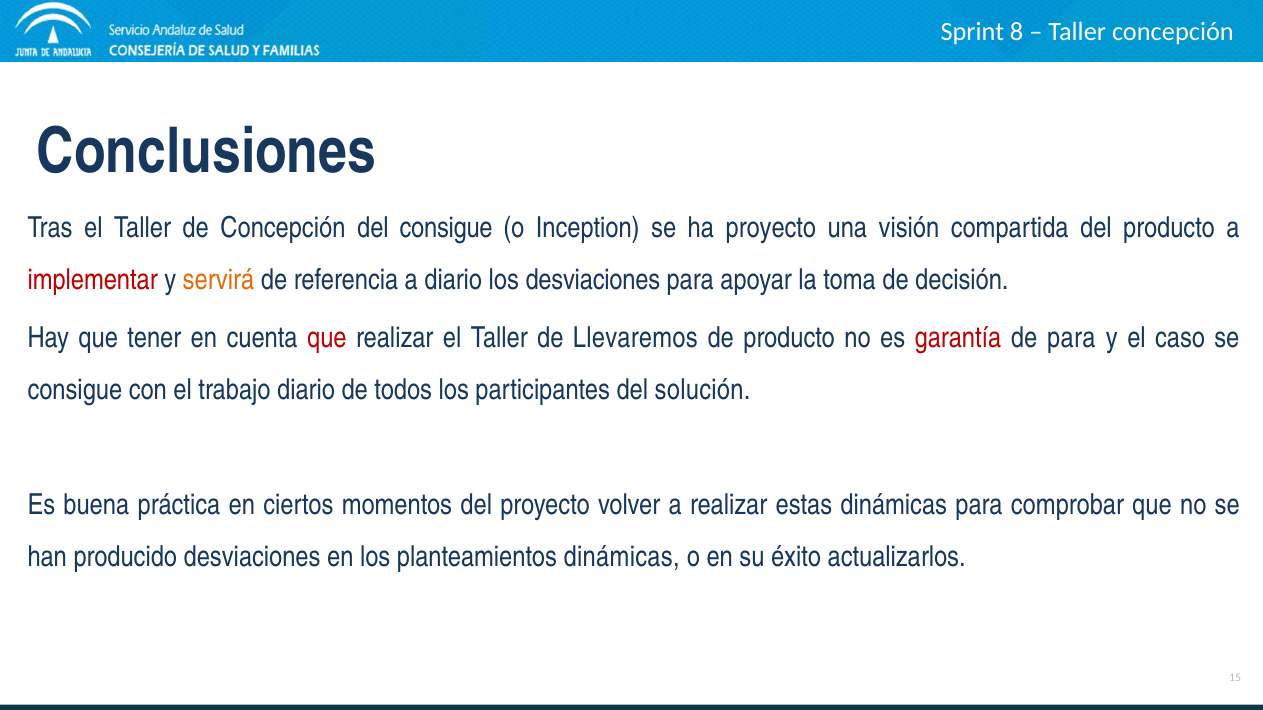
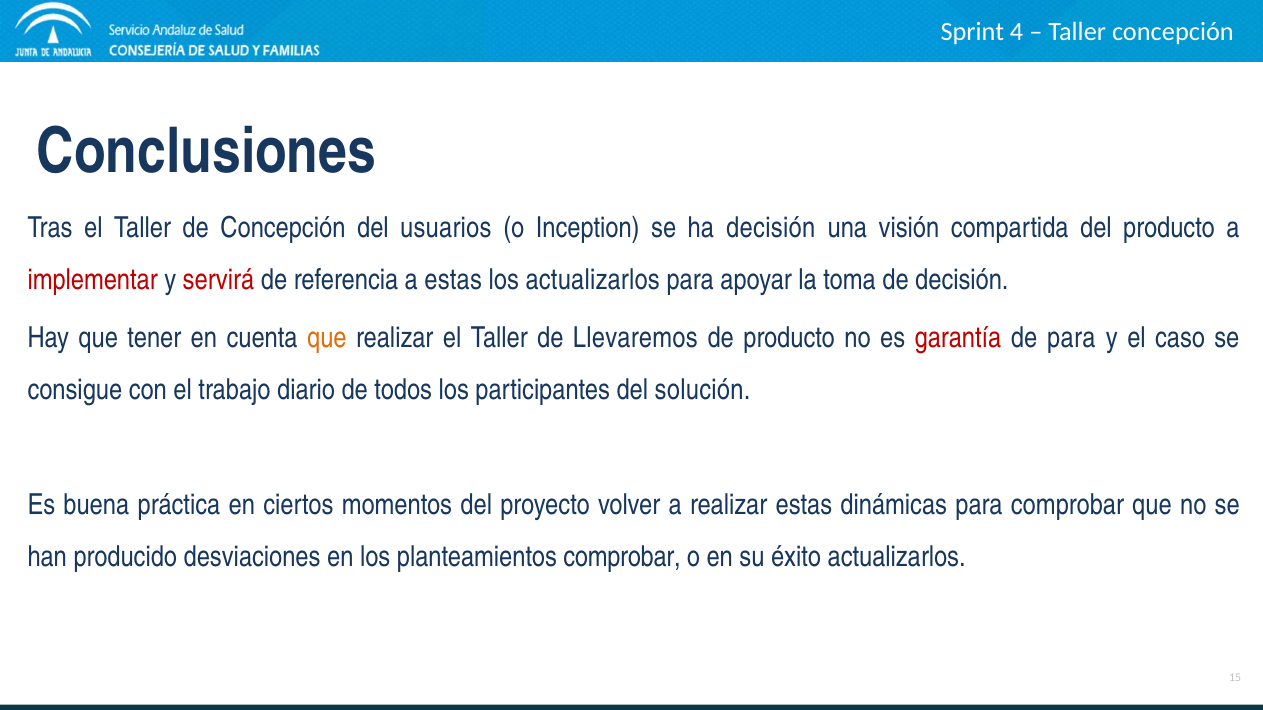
8: 8 -> 4 (1017, 31)
del consigue: consigue -> usuarios (446, 228)
ha proyecto: proyecto -> decisión (771, 228)
servirá colour: orange -> red (218, 280)
a diario: diario -> estas (453, 280)
los desviaciones: desviaciones -> actualizarlos (593, 280)
que colour: red -> orange (327, 338)
planteamientos dinámicas: dinámicas -> comprobar (622, 558)
